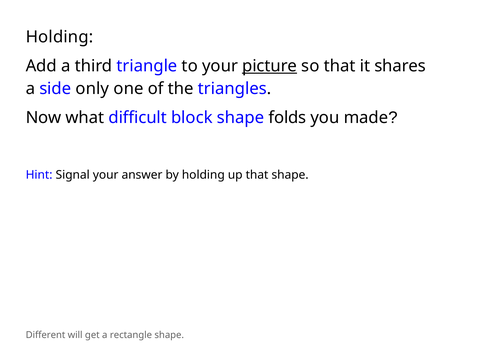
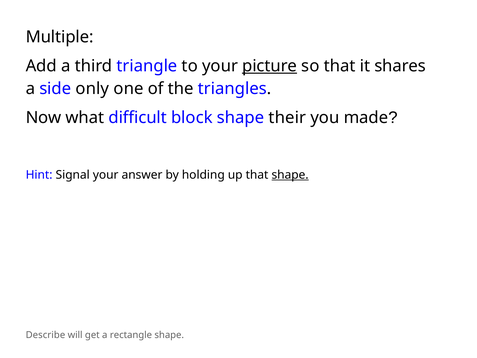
Holding: Holding -> Multiple (60, 37)
folds: folds -> their (287, 117)
shape underline: none -> present (290, 175)
Different: Different -> Describe (45, 335)
